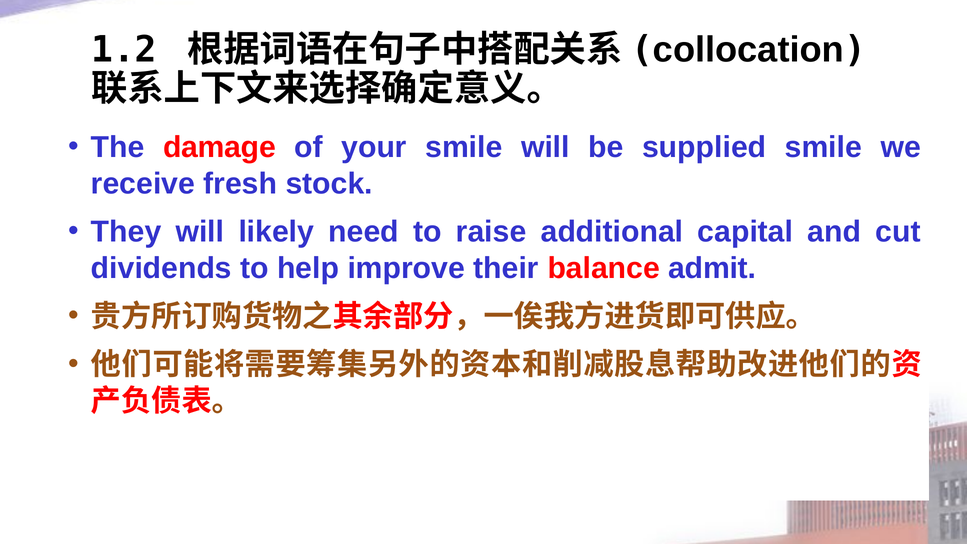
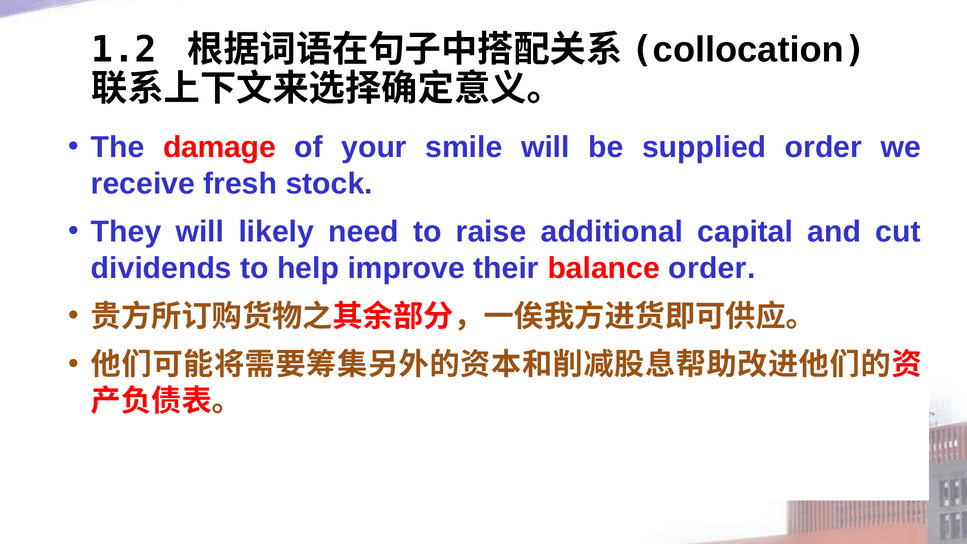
supplied smile: smile -> order (823, 147)
balance admit: admit -> order (712, 268)
